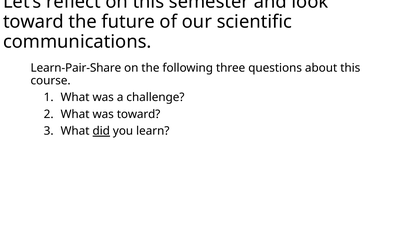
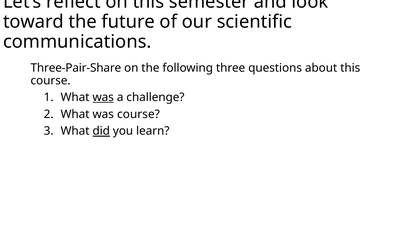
Learn-Pair-Share: Learn-Pair-Share -> Three-Pair-Share (76, 68)
was underline: none -> present (103, 97)
was toward: toward -> course (138, 114)
